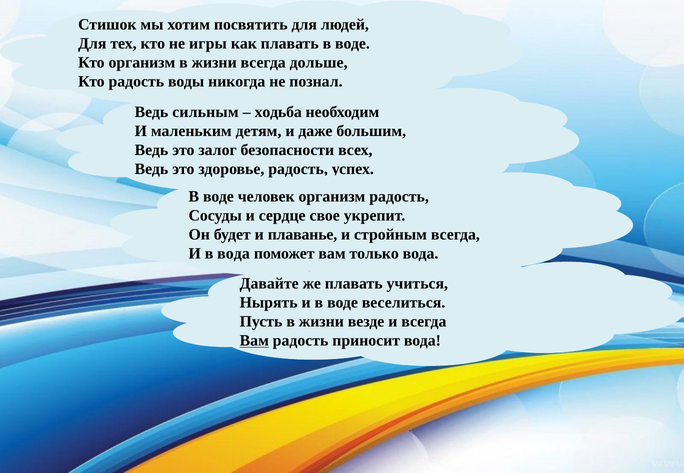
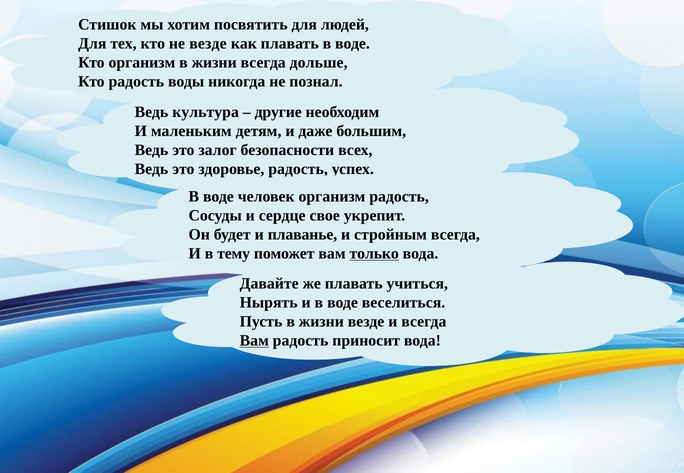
не игры: игры -> везде (208, 44)
сильным: сильным -> культура (206, 112)
ходьба: ходьба -> другие (278, 112)
в вода: вода -> тему (234, 254)
только underline: none -> present (374, 254)
